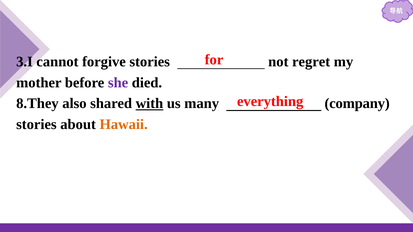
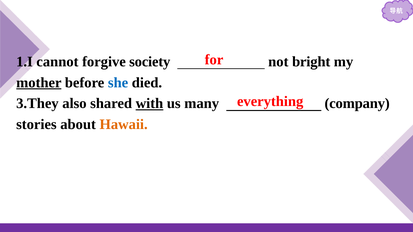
3.I: 3.I -> 1.I (24, 62)
forgive stories: stories -> society (150, 62)
regret: regret -> bright (311, 62)
mother underline: none -> present (39, 83)
she colour: purple -> blue (118, 83)
8.They: 8.They -> 3.They (37, 104)
